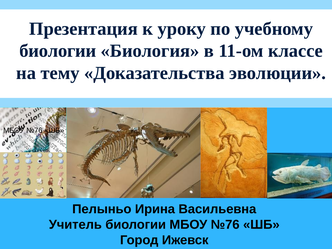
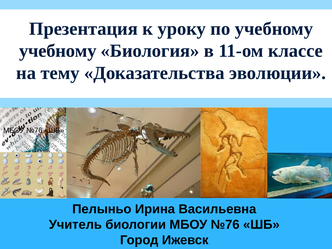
биологии: биологии -> учебному (58, 51)
